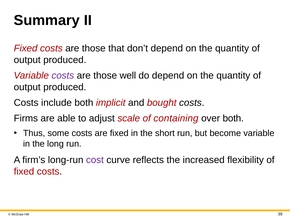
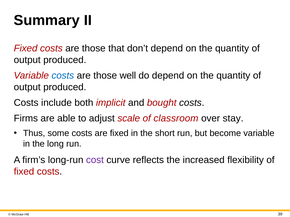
costs colour: purple -> blue (63, 76)
containing: containing -> classroom (176, 119)
over both: both -> stay (233, 119)
